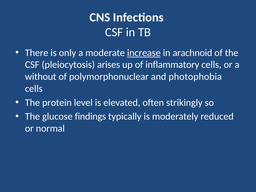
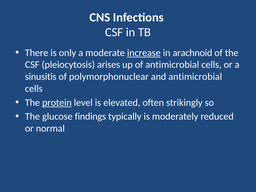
of inflammatory: inflammatory -> antimicrobial (172, 65)
without: without -> sinusitis (41, 77)
and photophobia: photophobia -> antimicrobial (195, 77)
protein underline: none -> present (57, 103)
